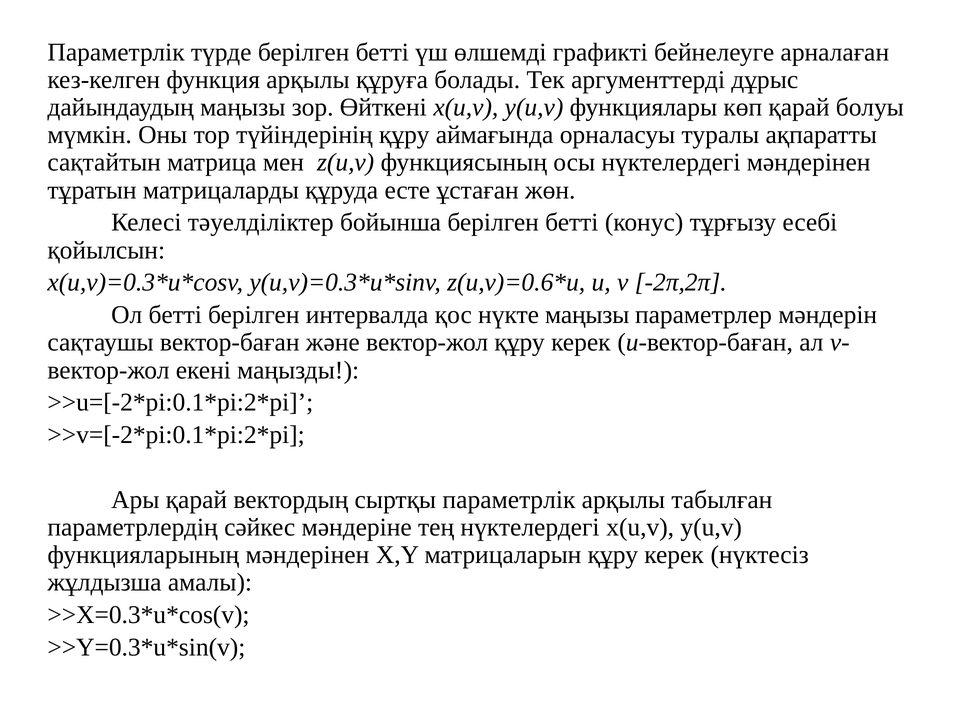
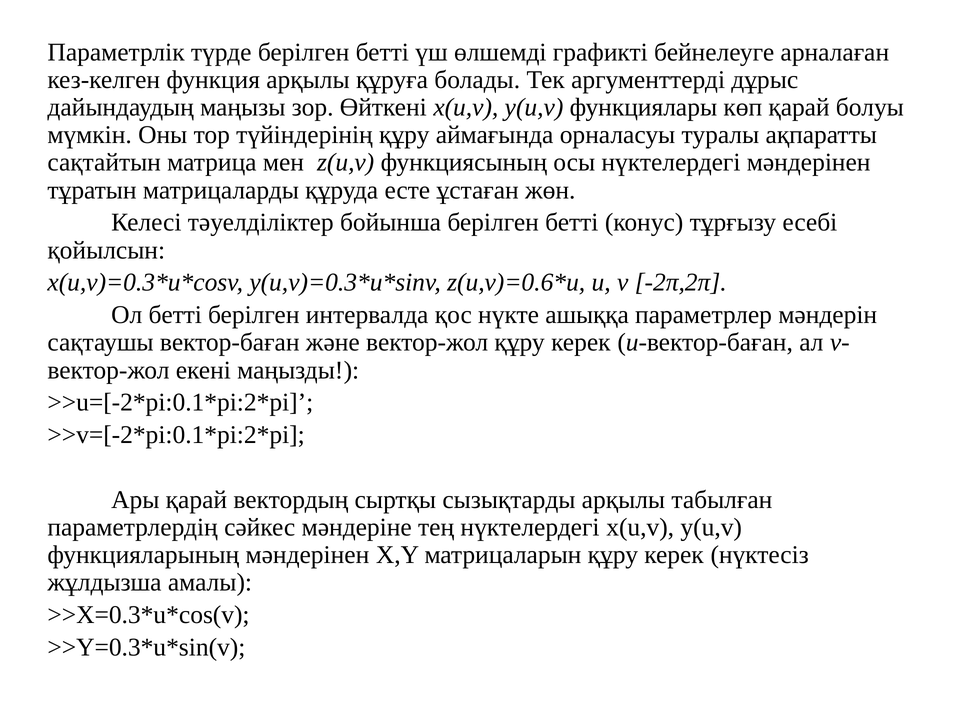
нүкте маңызы: маңызы -> ашыққа (587, 315)
сыртқы параметрлік: параметрлік -> сызықтарды (509, 500)
